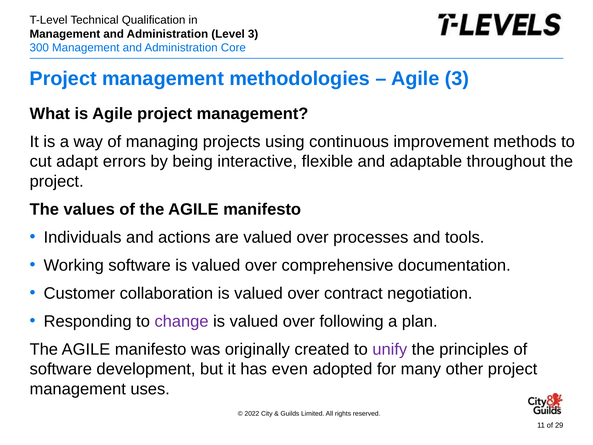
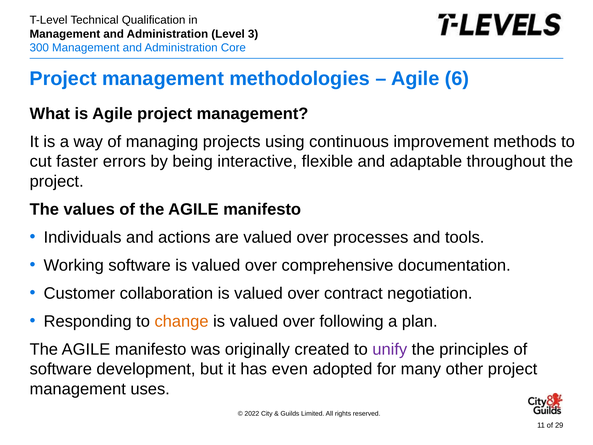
Agile 3: 3 -> 6 (457, 79)
adapt: adapt -> faster (77, 161)
change colour: purple -> orange (182, 321)
